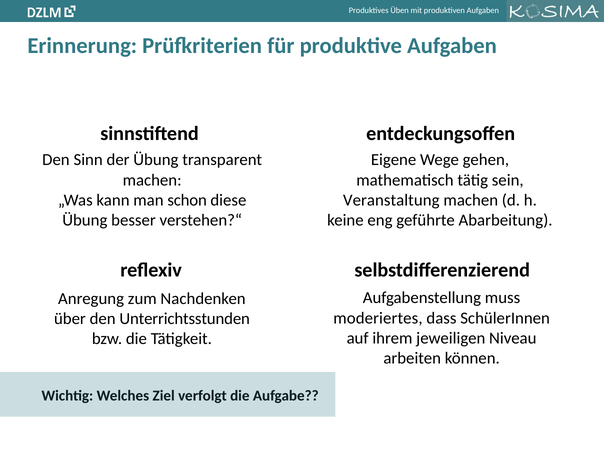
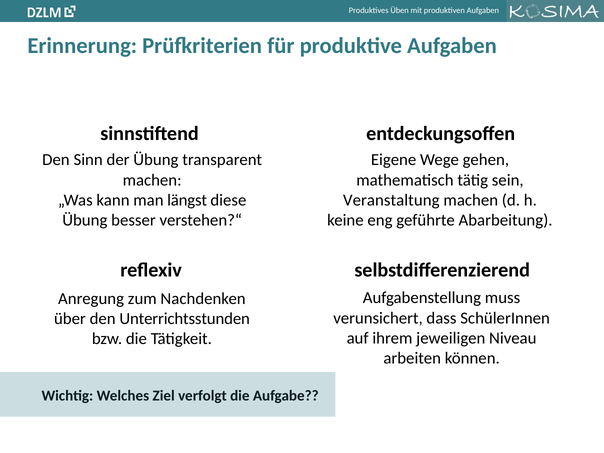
schon: schon -> längst (187, 200)
moderiertes: moderiertes -> verunsichert (378, 318)
